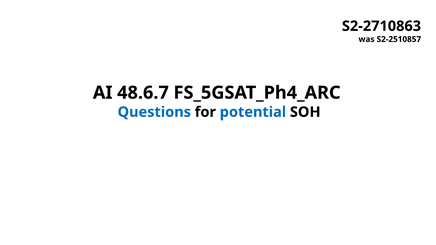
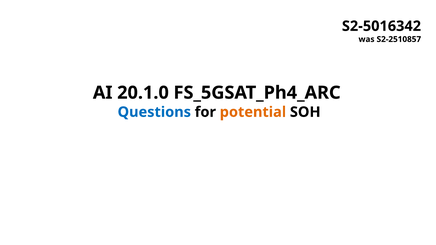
S2-2710863: S2-2710863 -> S2-5016342 (381, 26)
48.6.7: 48.6.7 -> 20.1.0 (143, 93)
potential colour: blue -> orange (253, 112)
